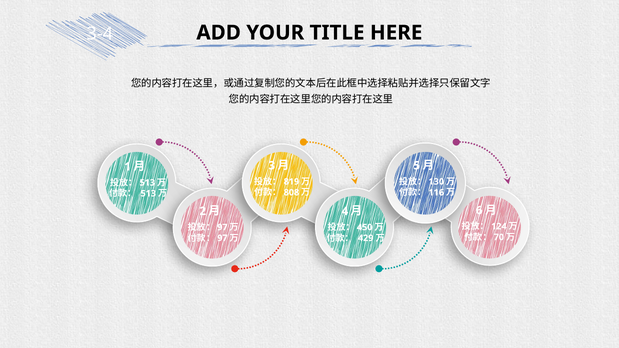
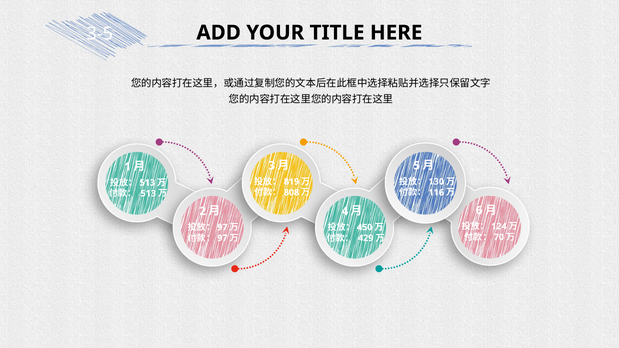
3-4: 3-4 -> 3-5 (100, 34)
